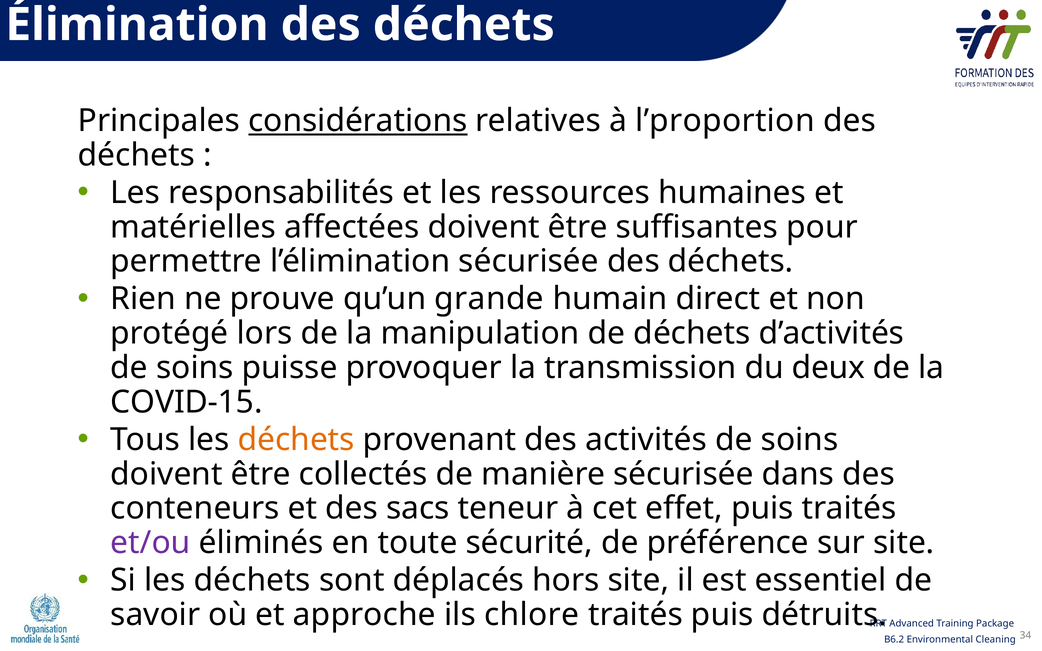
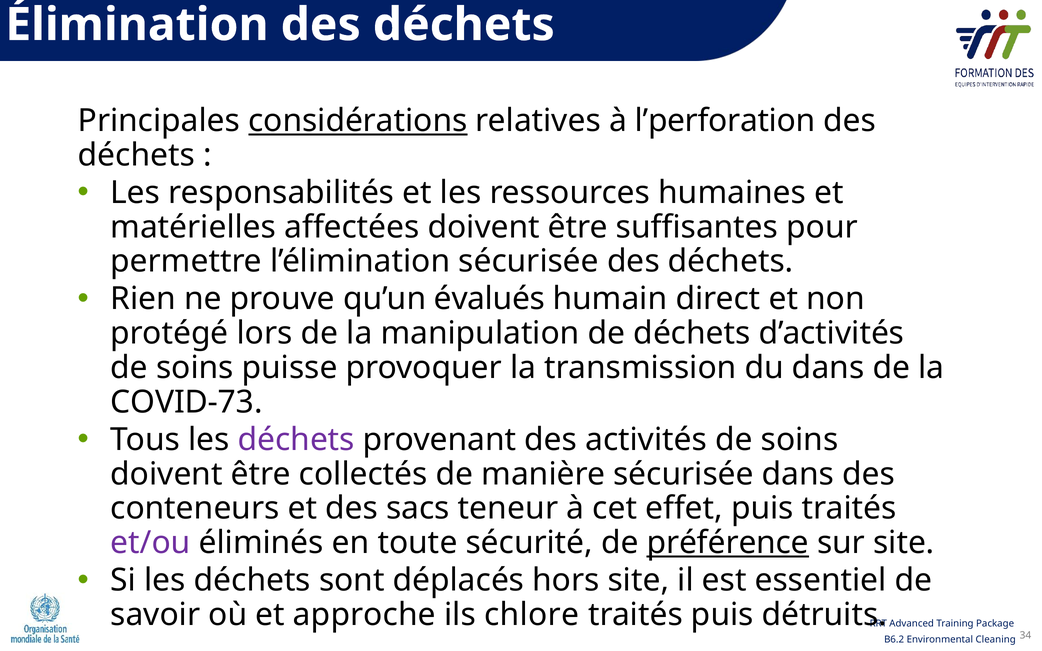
l’proportion: l’proportion -> l’perforation (725, 121)
grande: grande -> évalués (489, 299)
du deux: deux -> dans (828, 368)
COVID-15: COVID-15 -> COVID-73 (187, 402)
déchets colour: orange -> purple (296, 440)
préférence underline: none -> present (728, 543)
